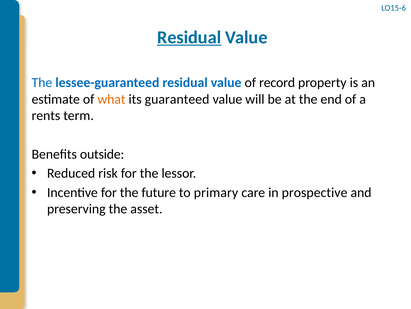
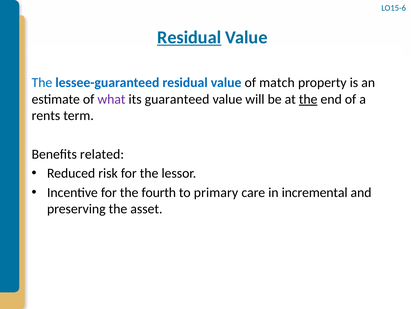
record: record -> match (277, 83)
what colour: orange -> purple (111, 99)
the underline: none -> present (308, 99)
outside: outside -> related (102, 154)
future: future -> fourth (159, 192)
prospective: prospective -> incremental (315, 192)
